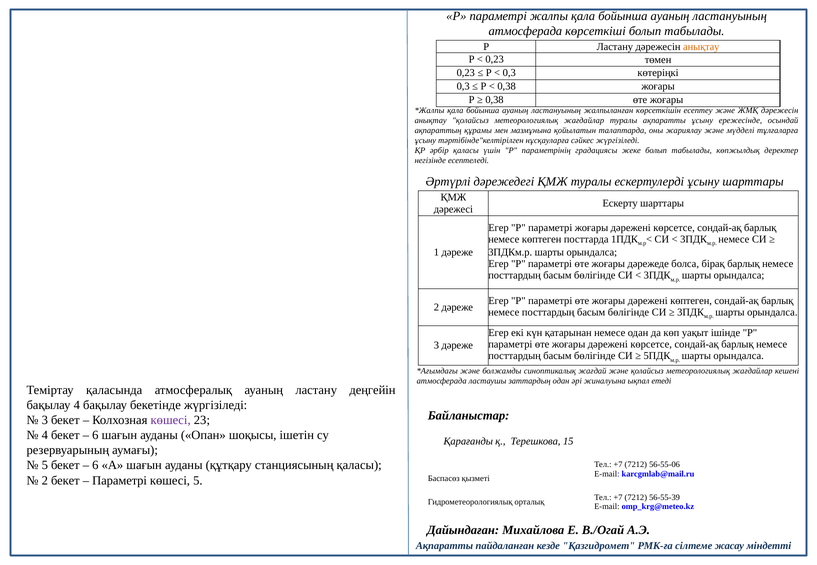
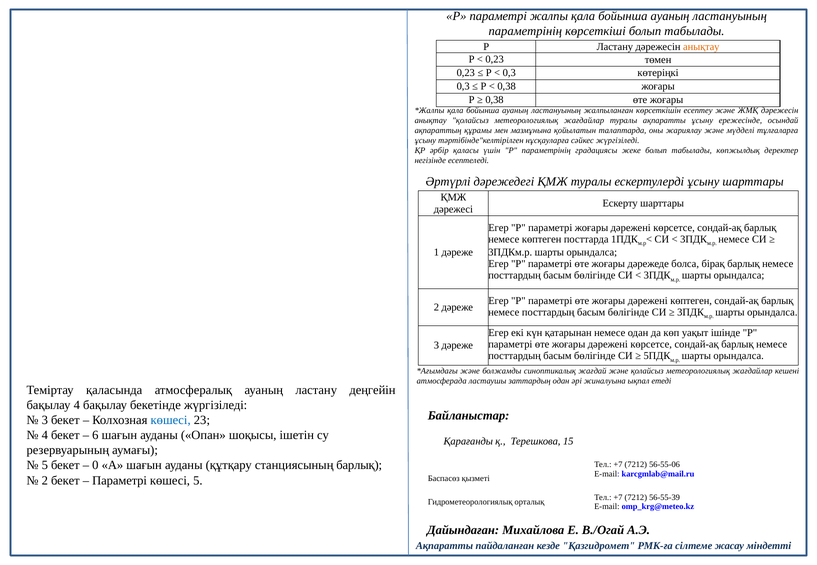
атмосферада: атмосферада -> параметрінің (525, 31)
көшесі colour: purple -> blue (171, 421)
6: 6 -> 0 (95, 466)
станциясының қаласы: қаласы -> барлық (359, 466)
